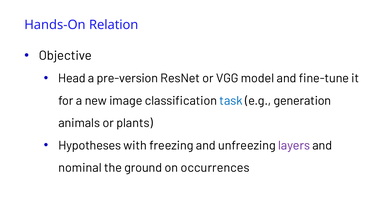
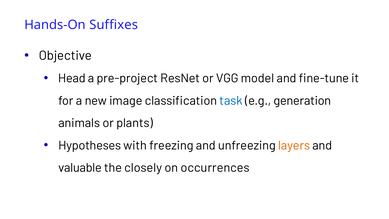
Relation: Relation -> Suffixes (114, 25)
pre-version: pre-version -> pre-project (127, 78)
layers colour: purple -> orange (294, 145)
nominal: nominal -> valuable (80, 168)
ground: ground -> closely (143, 168)
